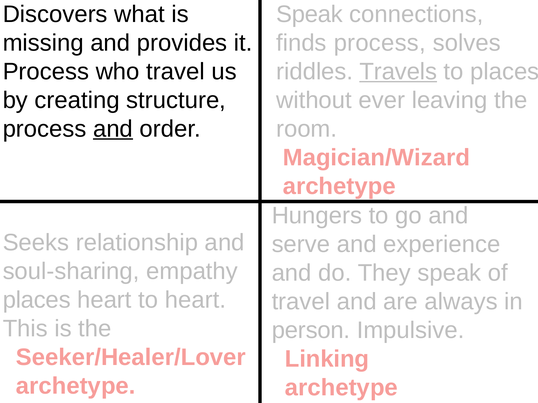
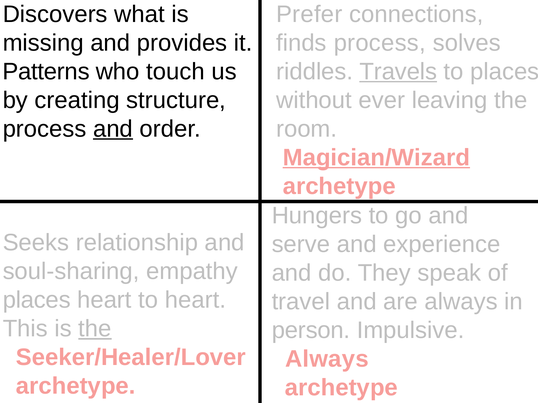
Speak: Speak -> Prefer (309, 14)
Process: Process -> Patterns (46, 72)
who travel: travel -> touch (176, 72)
Magician/Wizard underline: none -> present (376, 158)
the underline: none -> present (95, 329)
Linking: Linking -> Always (327, 359)
